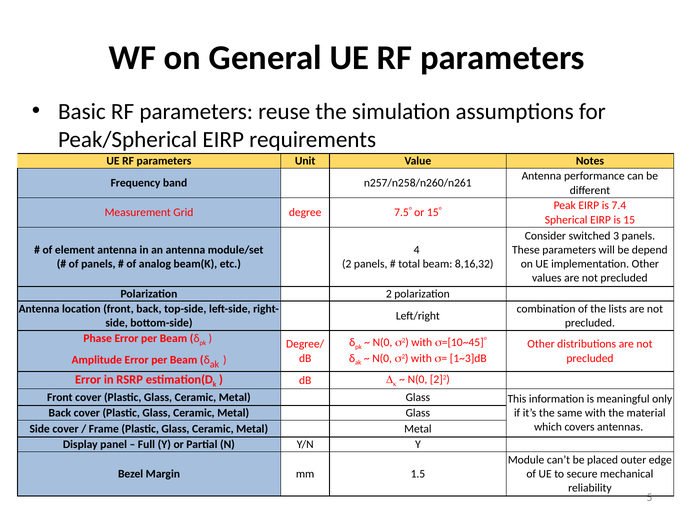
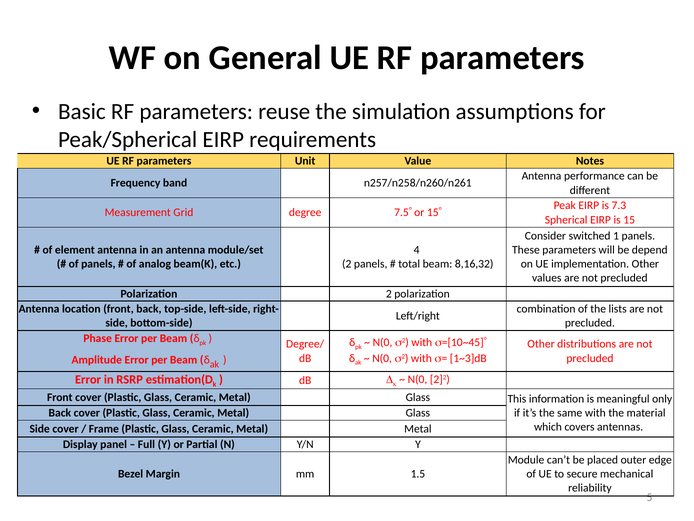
7.4: 7.4 -> 7.3 (619, 205)
3: 3 -> 1 (616, 236)
